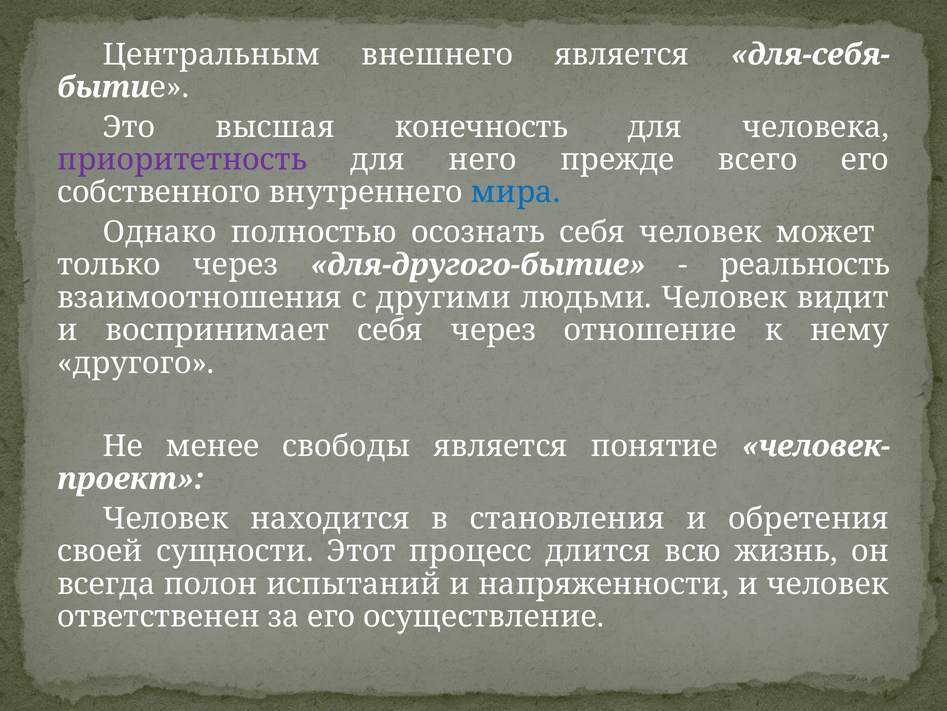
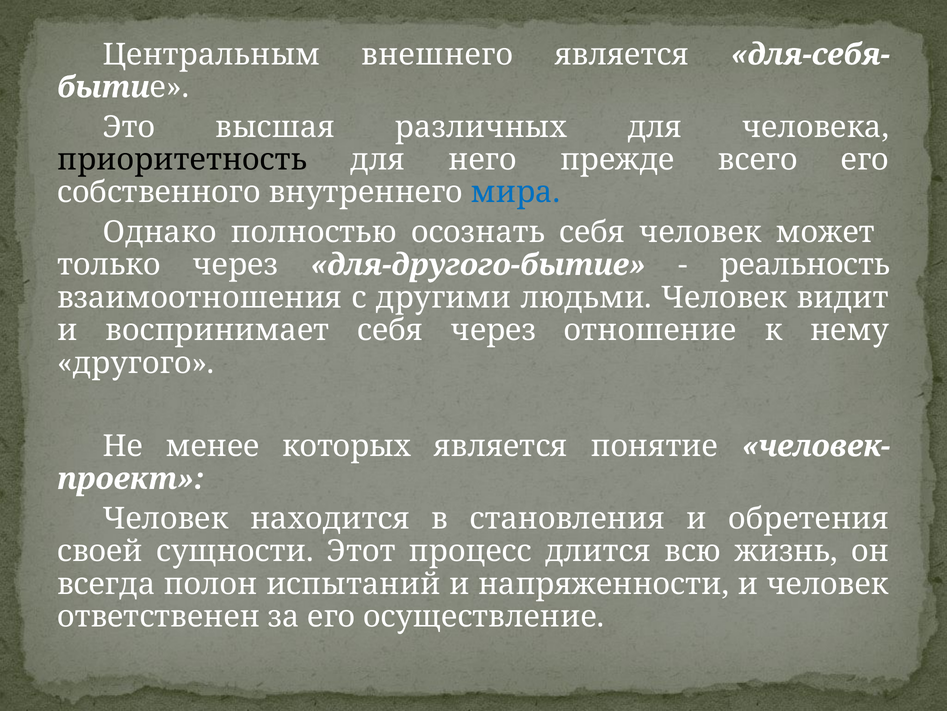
конечность: конечность -> различных (481, 127)
приоритетность colour: purple -> black (182, 160)
свободы: свободы -> которых (347, 446)
